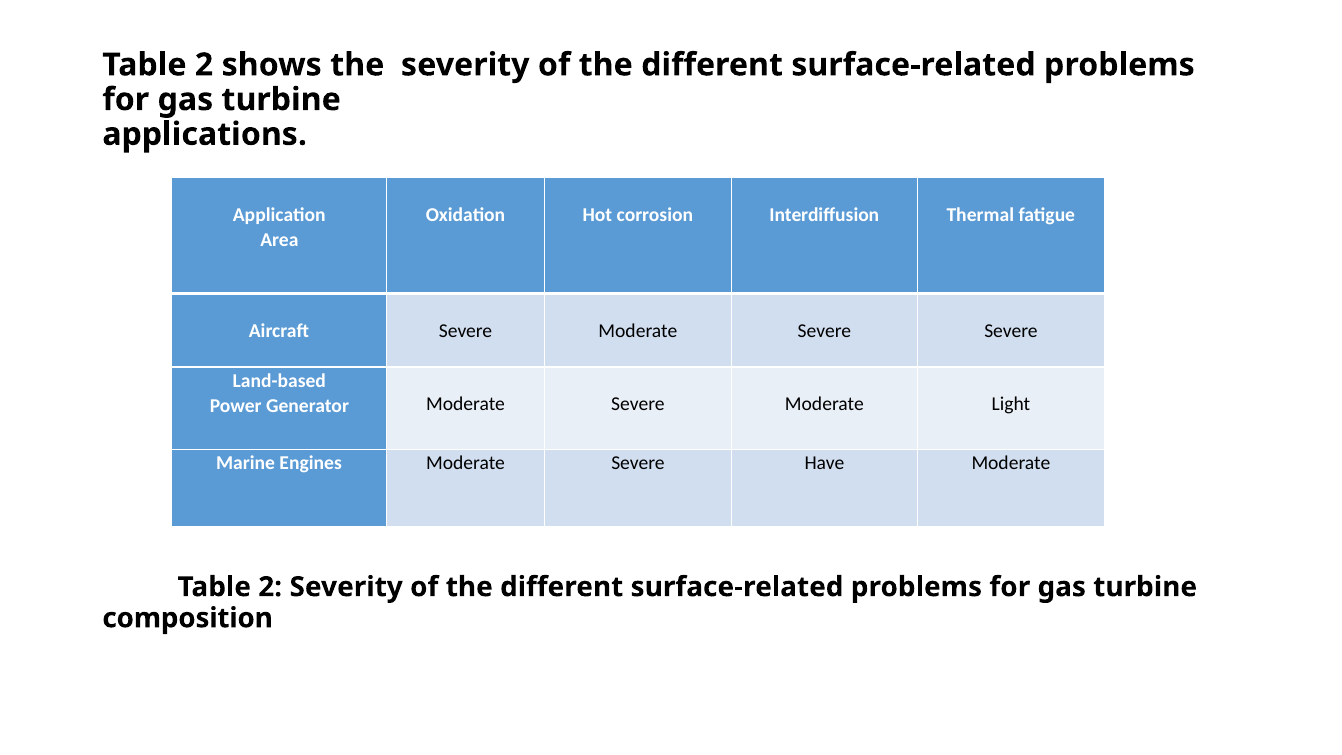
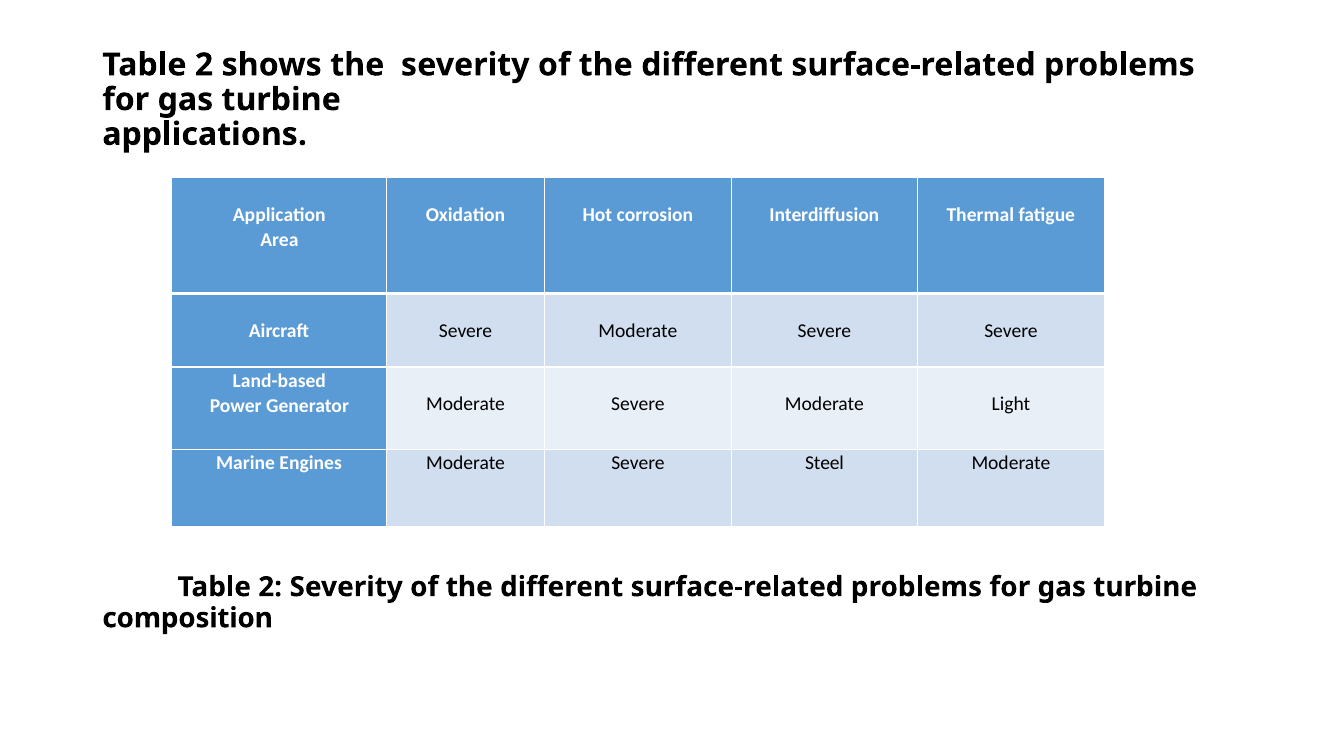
Have: Have -> Steel (824, 463)
